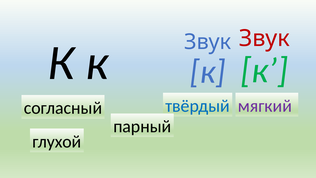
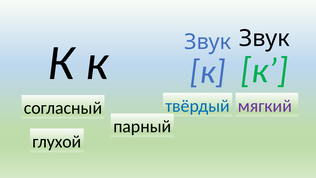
Звук colour: red -> black (264, 38)
